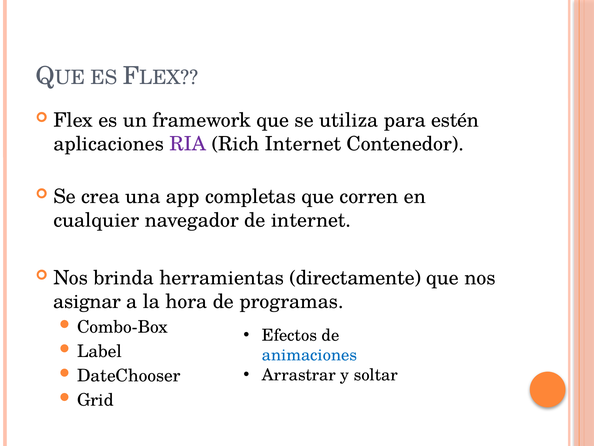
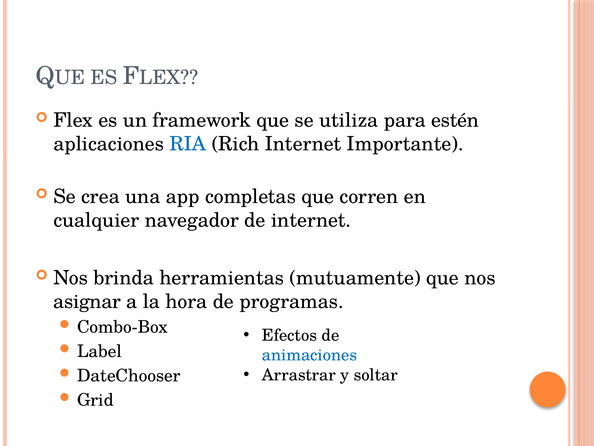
RIA colour: purple -> blue (188, 144)
Contenedor: Contenedor -> Importante (405, 144)
directamente: directamente -> mutuamente (355, 278)
